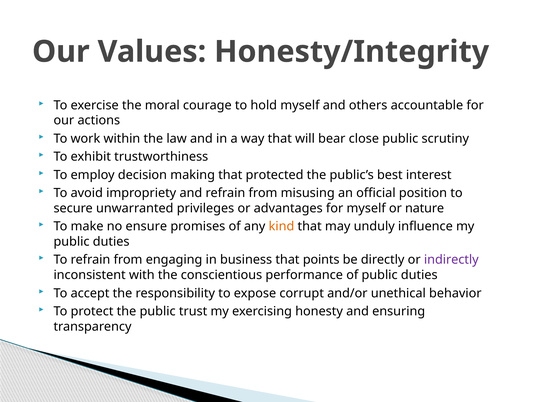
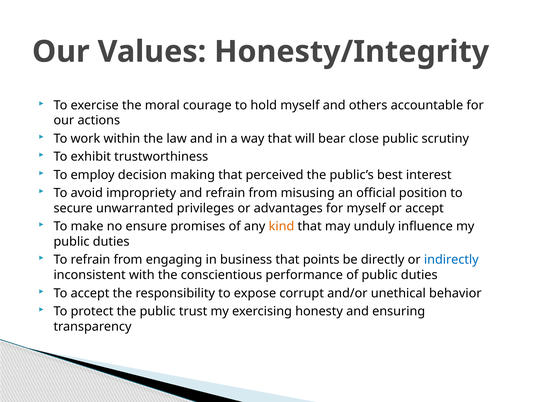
protected: protected -> perceived (275, 175)
or nature: nature -> accept (425, 208)
indirectly colour: purple -> blue (451, 260)
